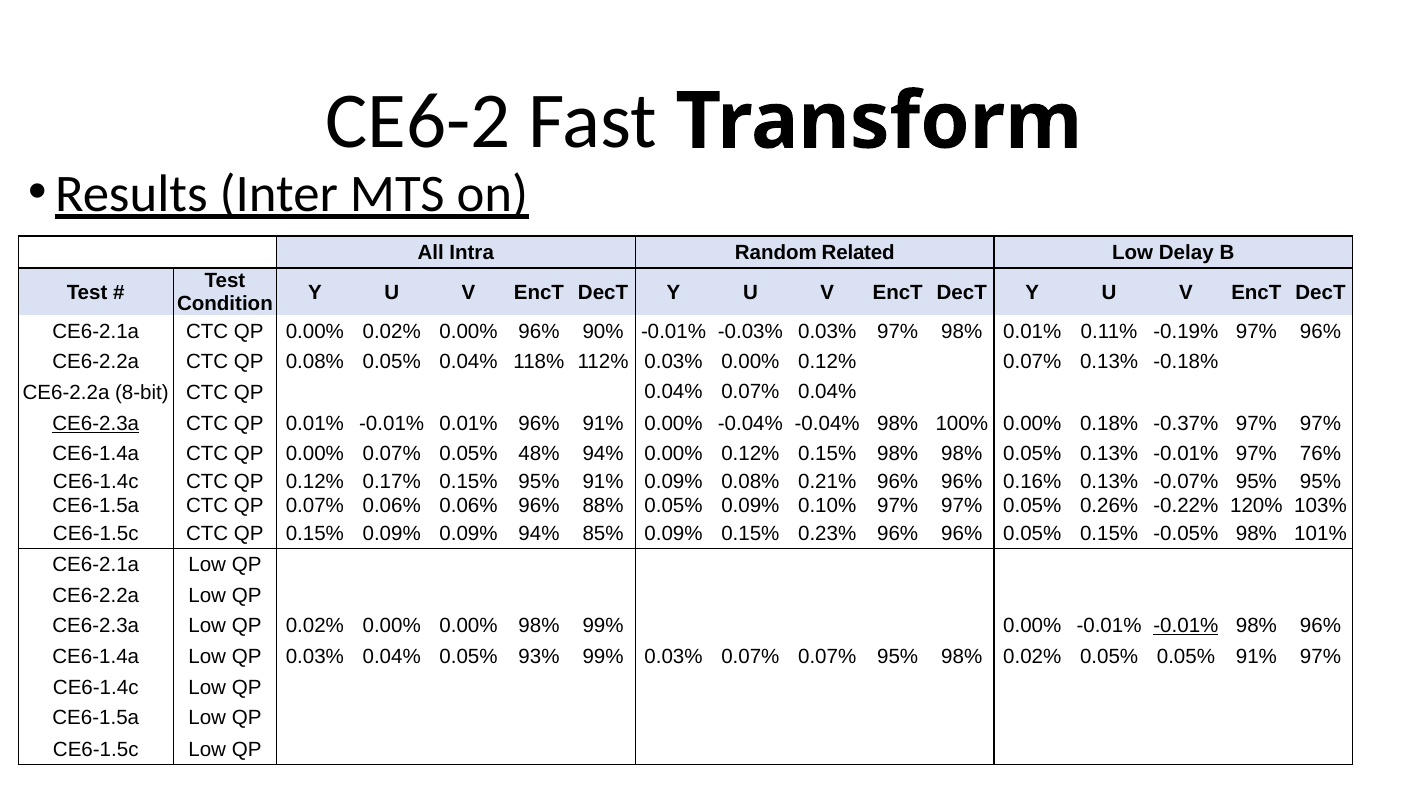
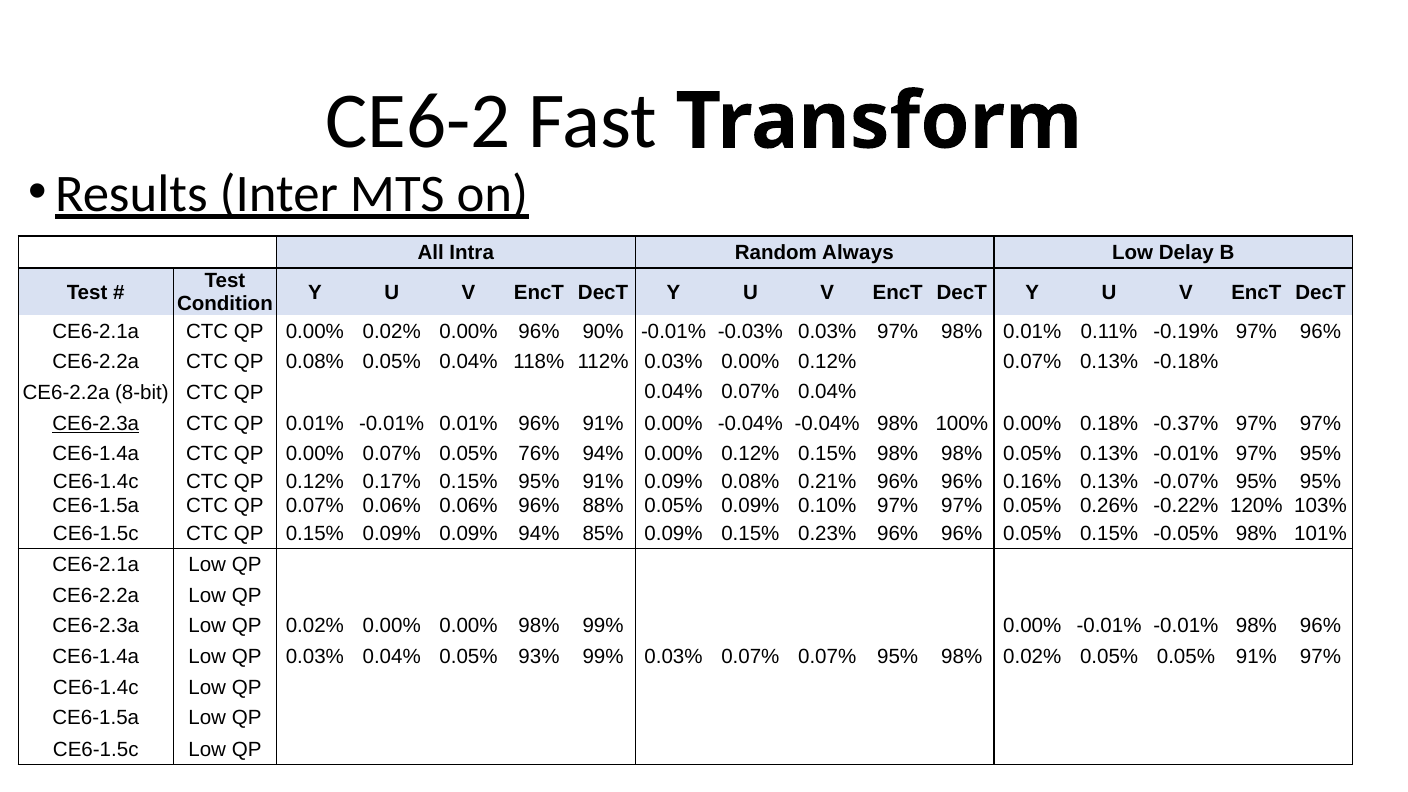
Related: Related -> Always (858, 253)
48%: 48% -> 76% (539, 454)
97% 76%: 76% -> 95% (1320, 454)
-0.01% underline: present -> none (1186, 626)
